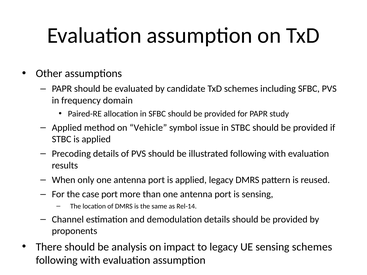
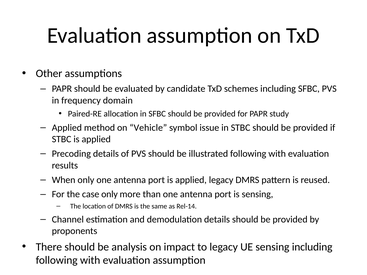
case port: port -> only (110, 194)
sensing schemes: schemes -> including (312, 247)
